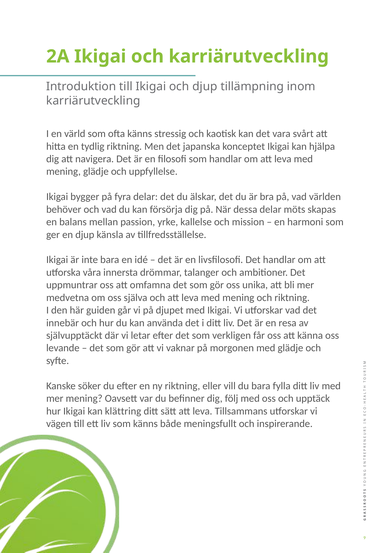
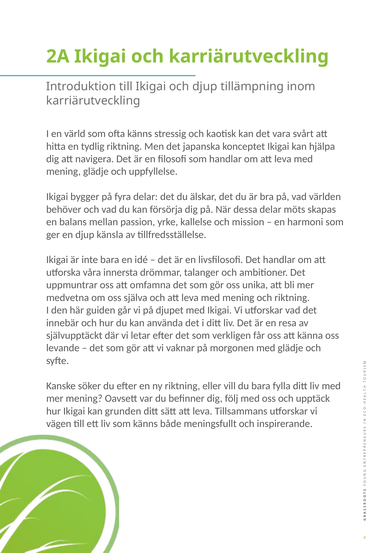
klättring: klättring -> grunden (123, 411)
